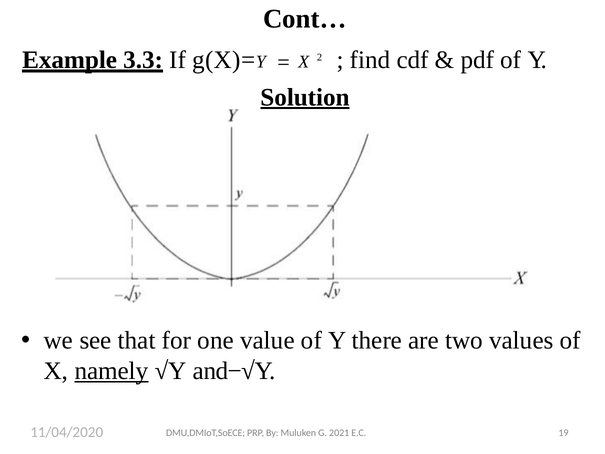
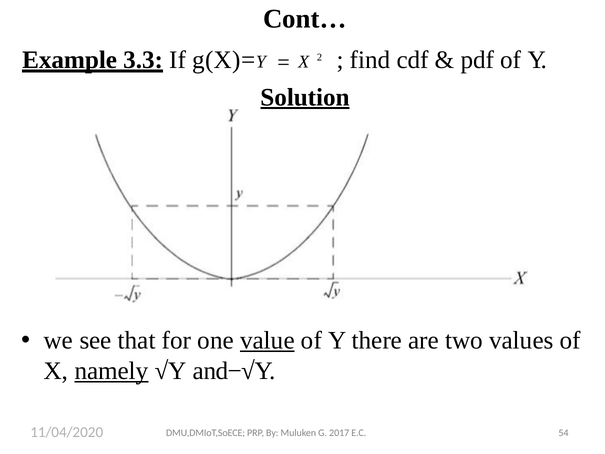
value underline: none -> present (267, 340)
19: 19 -> 54 (563, 433)
2021: 2021 -> 2017 (339, 433)
